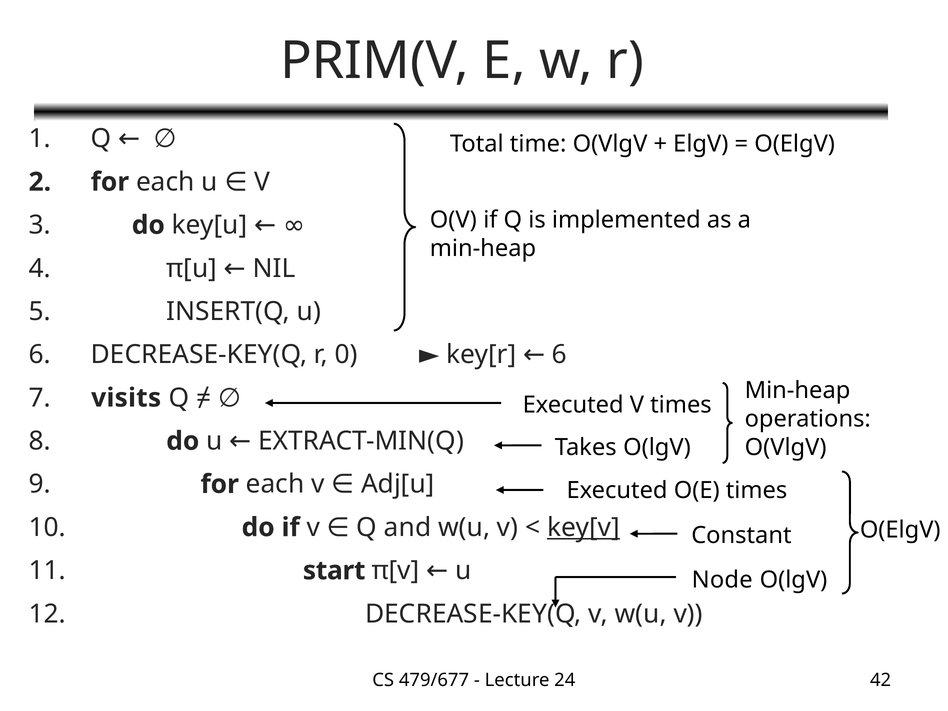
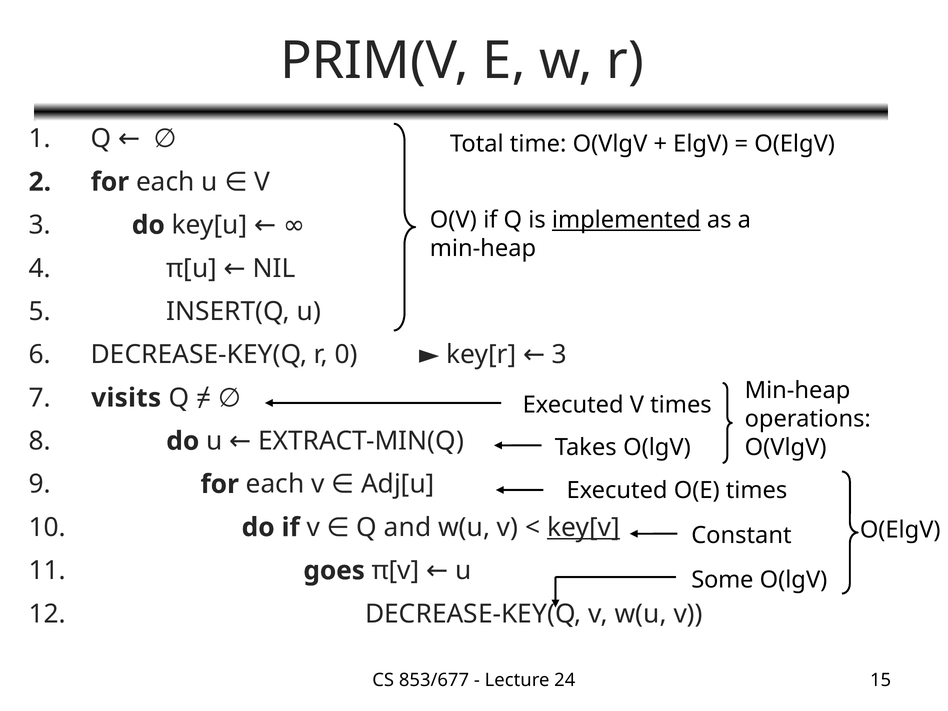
implemented underline: none -> present (626, 220)
key[r 6: 6 -> 3 (560, 355)
start: start -> goes (334, 571)
Node: Node -> Some (722, 580)
479/677: 479/677 -> 853/677 (434, 680)
42: 42 -> 15 (881, 680)
